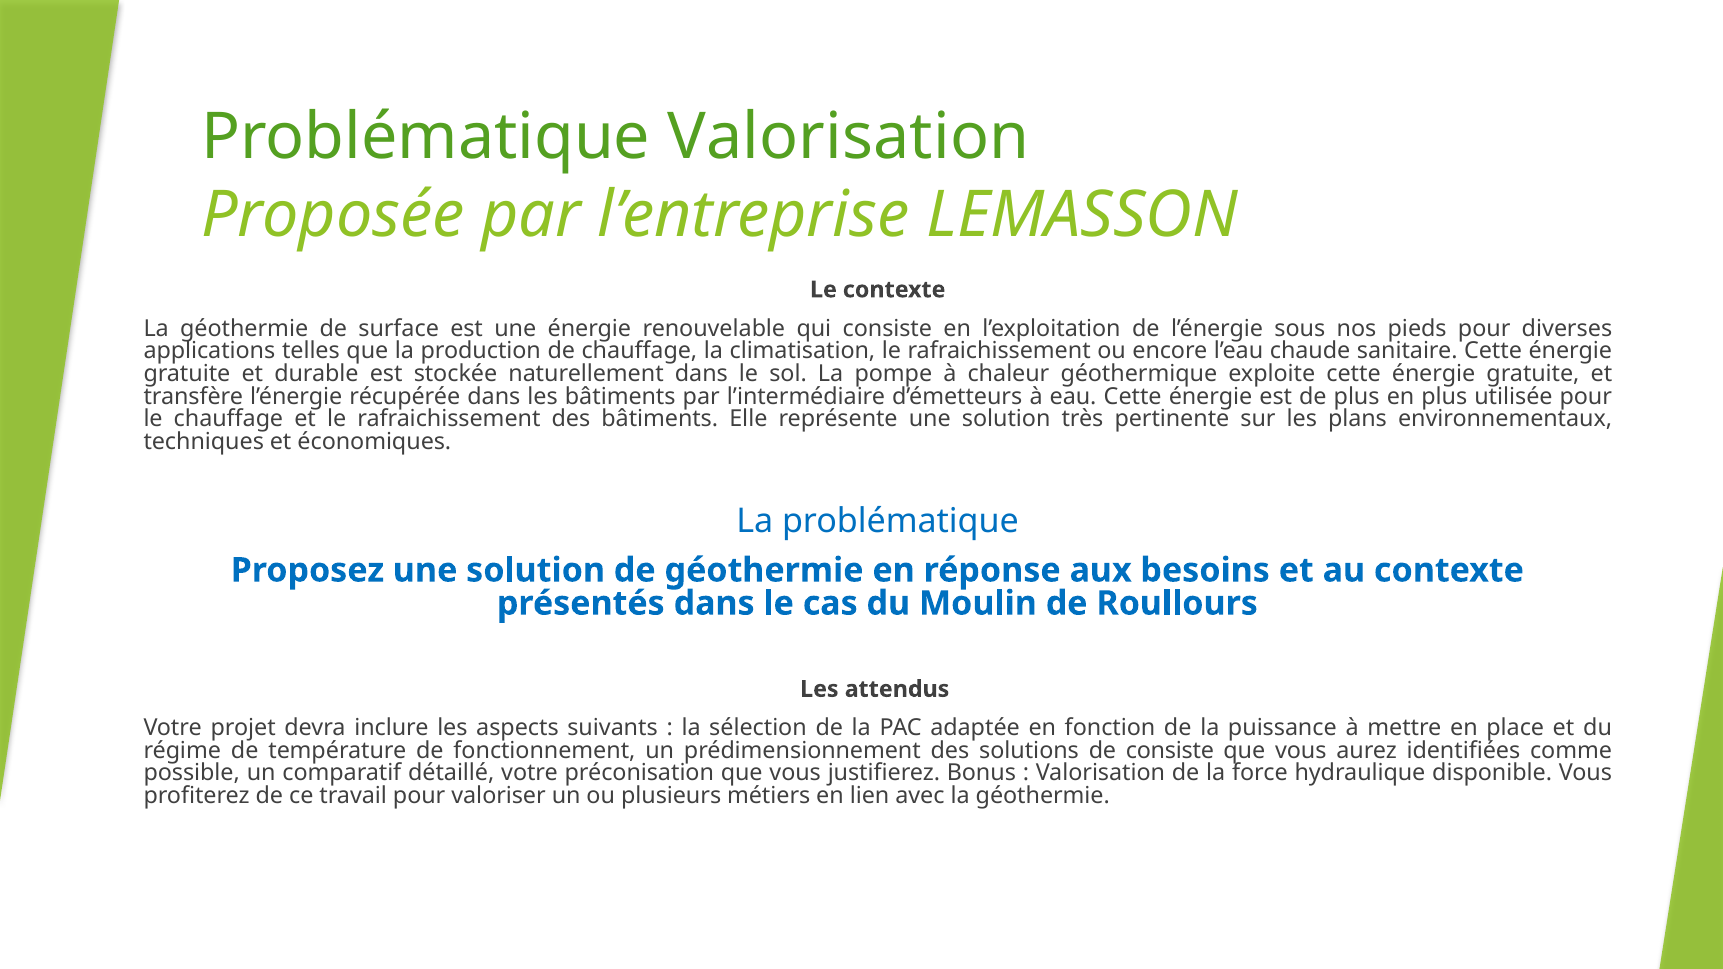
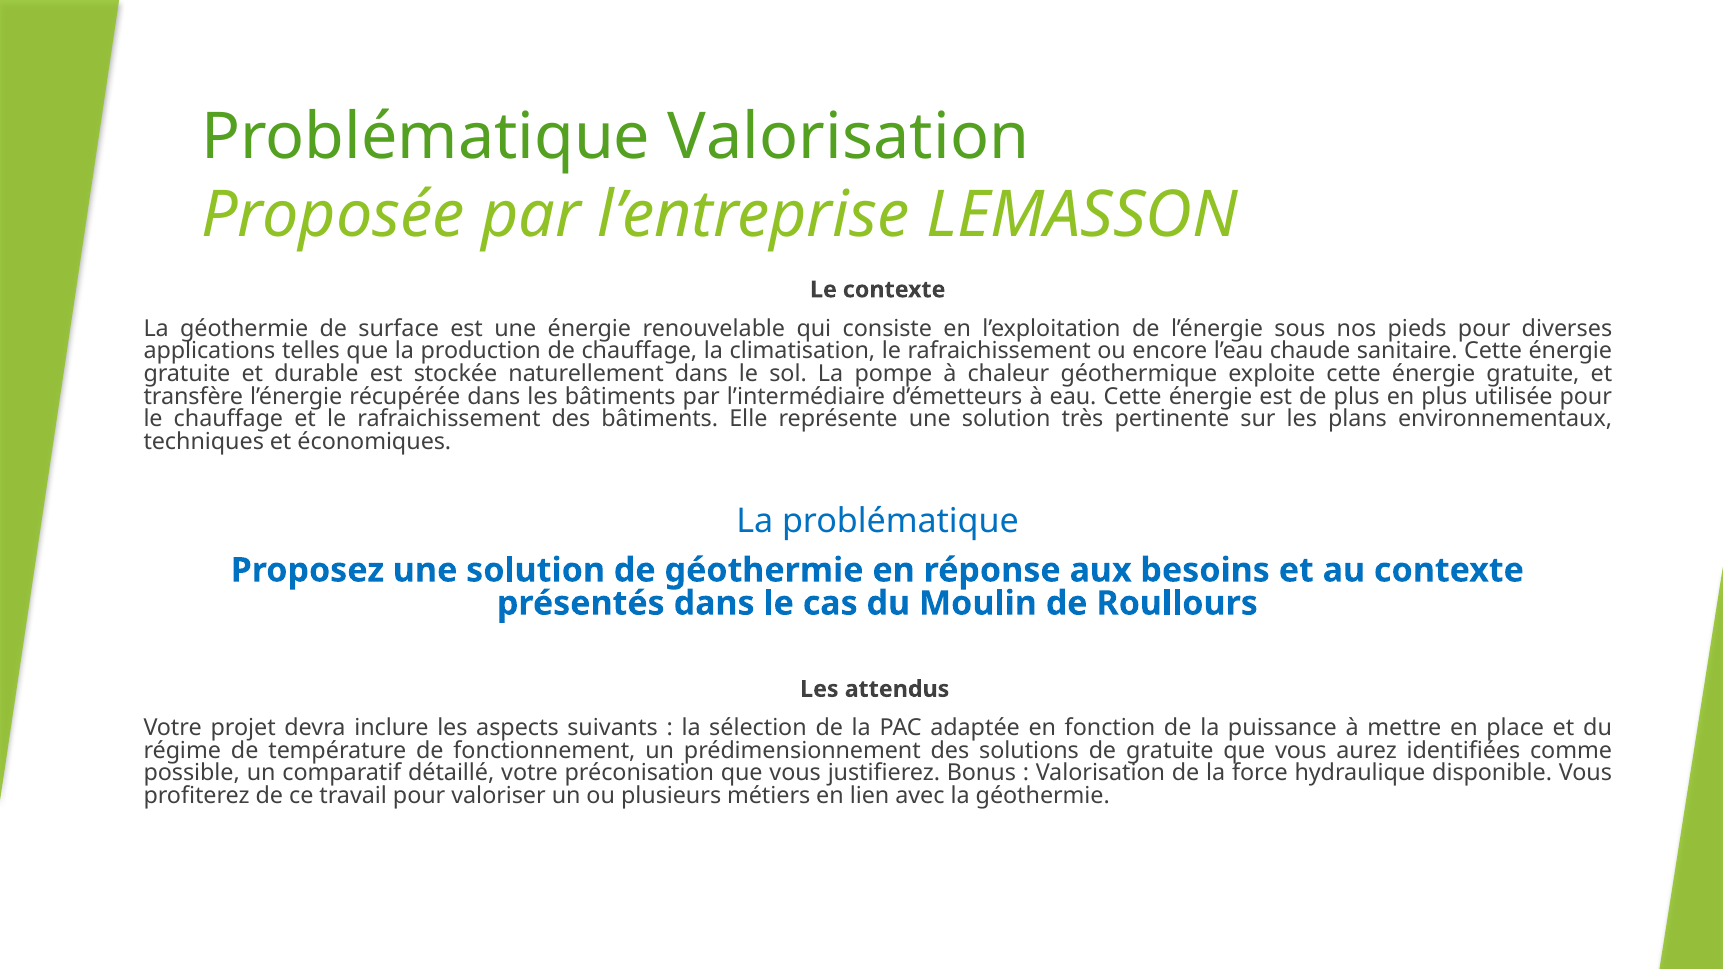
de consiste: consiste -> gratuite (1170, 751)
